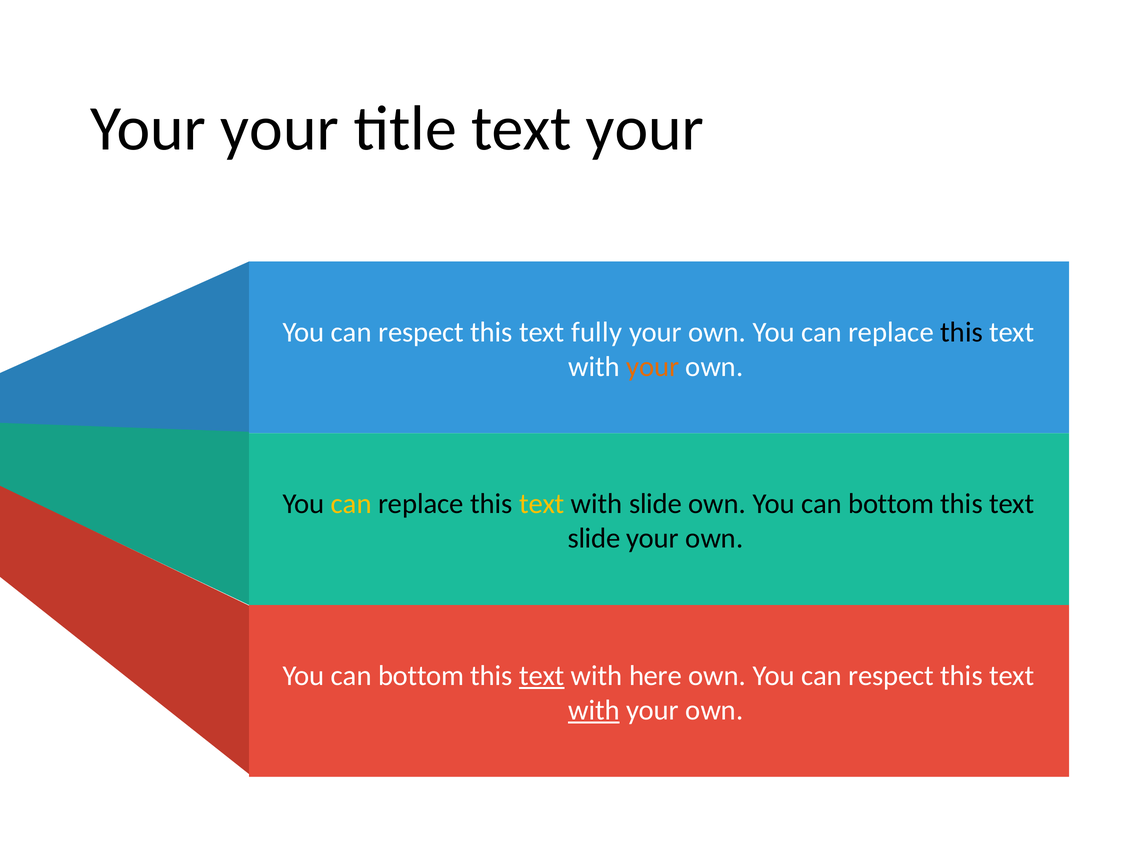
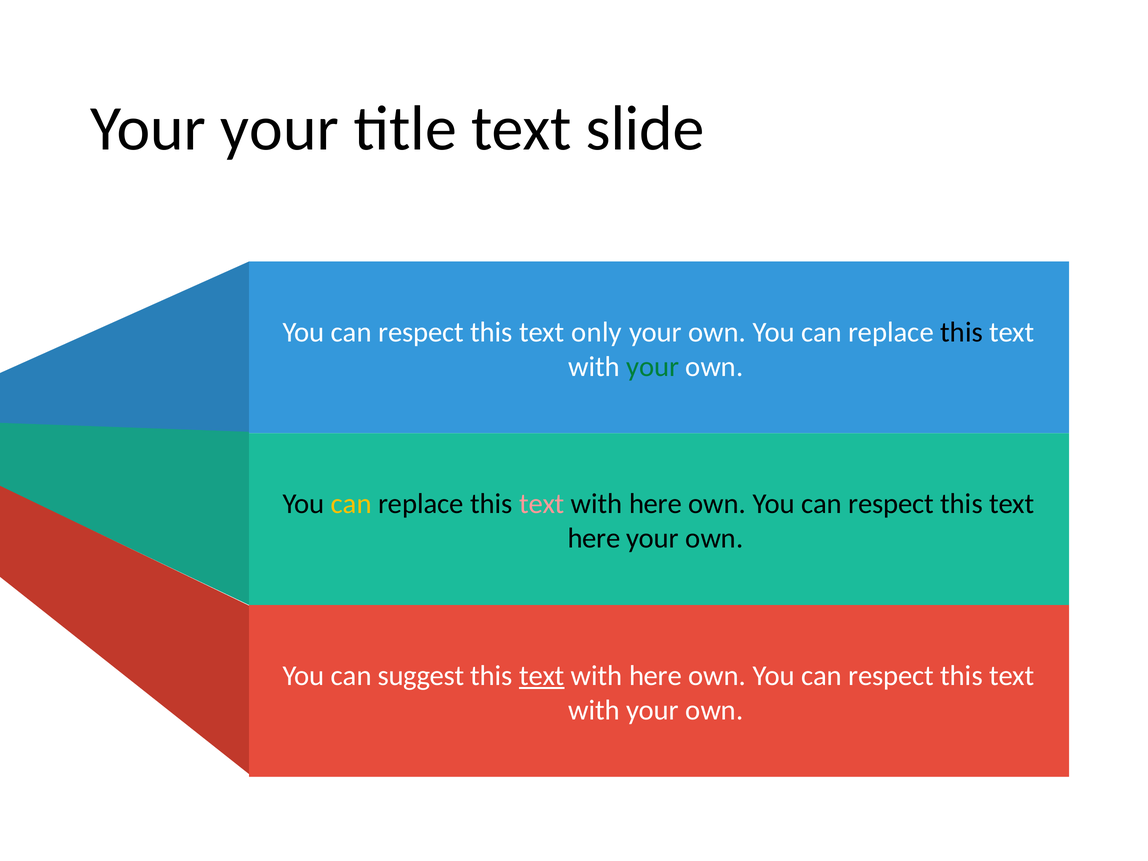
text your: your -> slide (645, 129)
fully: fully -> only (597, 332)
your colour: orange -> green (653, 367)
text colour: yellow -> pink (542, 504)
slide: slide -> here (656, 504)
bottom: bottom -> respect (891, 504)
slide: slide -> here (594, 538)
bottom: bottom -> suggest (421, 676)
with underline: present -> none (594, 710)
